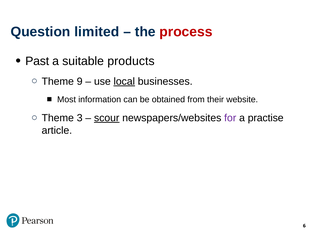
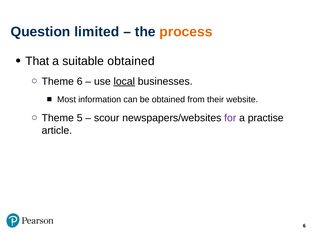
process colour: red -> orange (186, 32)
Past: Past -> That (37, 61)
suitable products: products -> obtained (131, 61)
Theme 9: 9 -> 6 (80, 81)
3: 3 -> 5 (80, 118)
scour underline: present -> none (107, 118)
